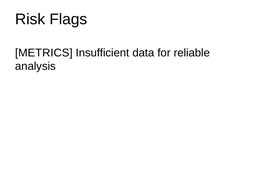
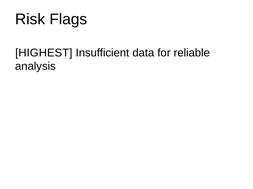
METRICS: METRICS -> HIGHEST (44, 53)
